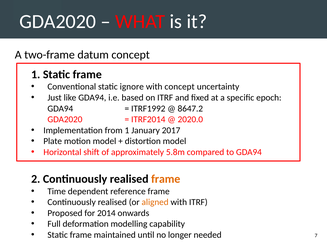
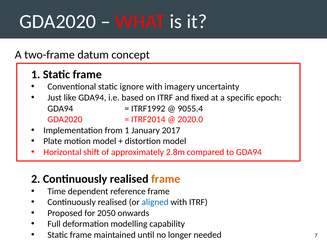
with concept: concept -> imagery (180, 87)
8647.2: 8647.2 -> 9055.4 (190, 109)
5.8m: 5.8m -> 2.8m (175, 152)
aligned colour: orange -> blue (155, 202)
2014: 2014 -> 2050 (106, 213)
